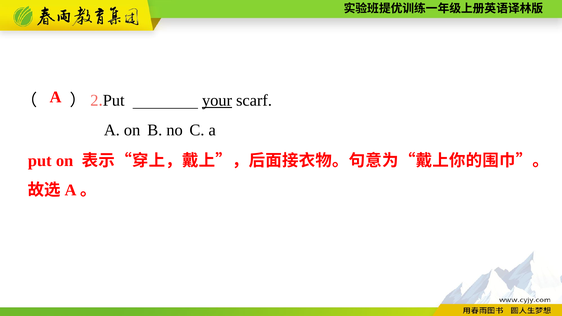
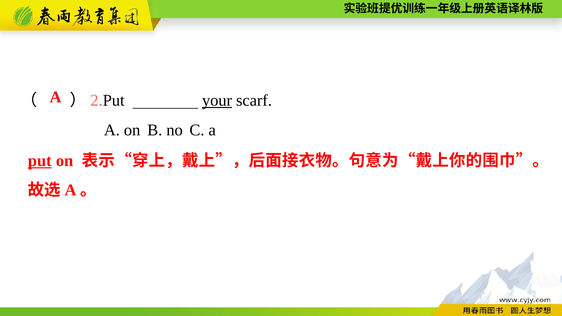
put underline: none -> present (40, 161)
